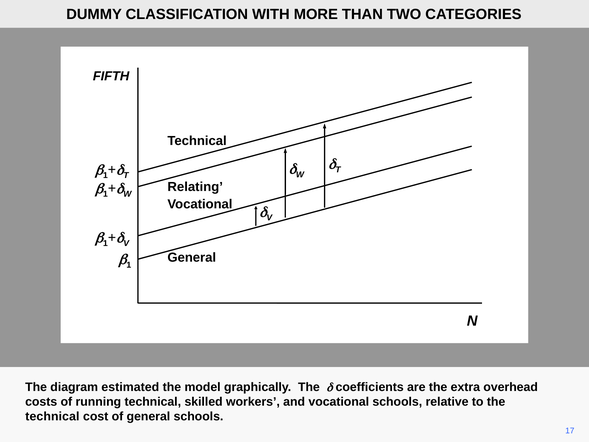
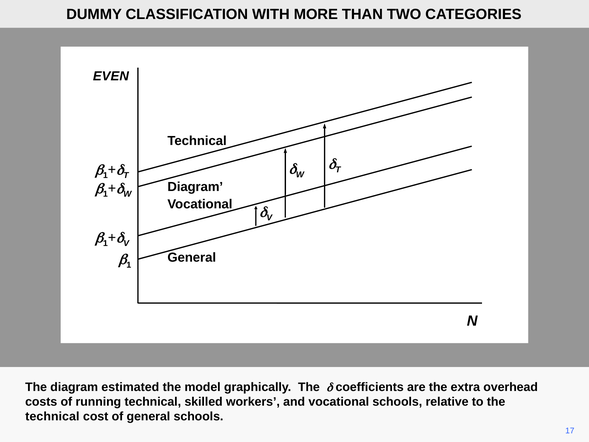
FIFTH: FIFTH -> EVEN (111, 76)
Relating: Relating -> Diagram (195, 187)
